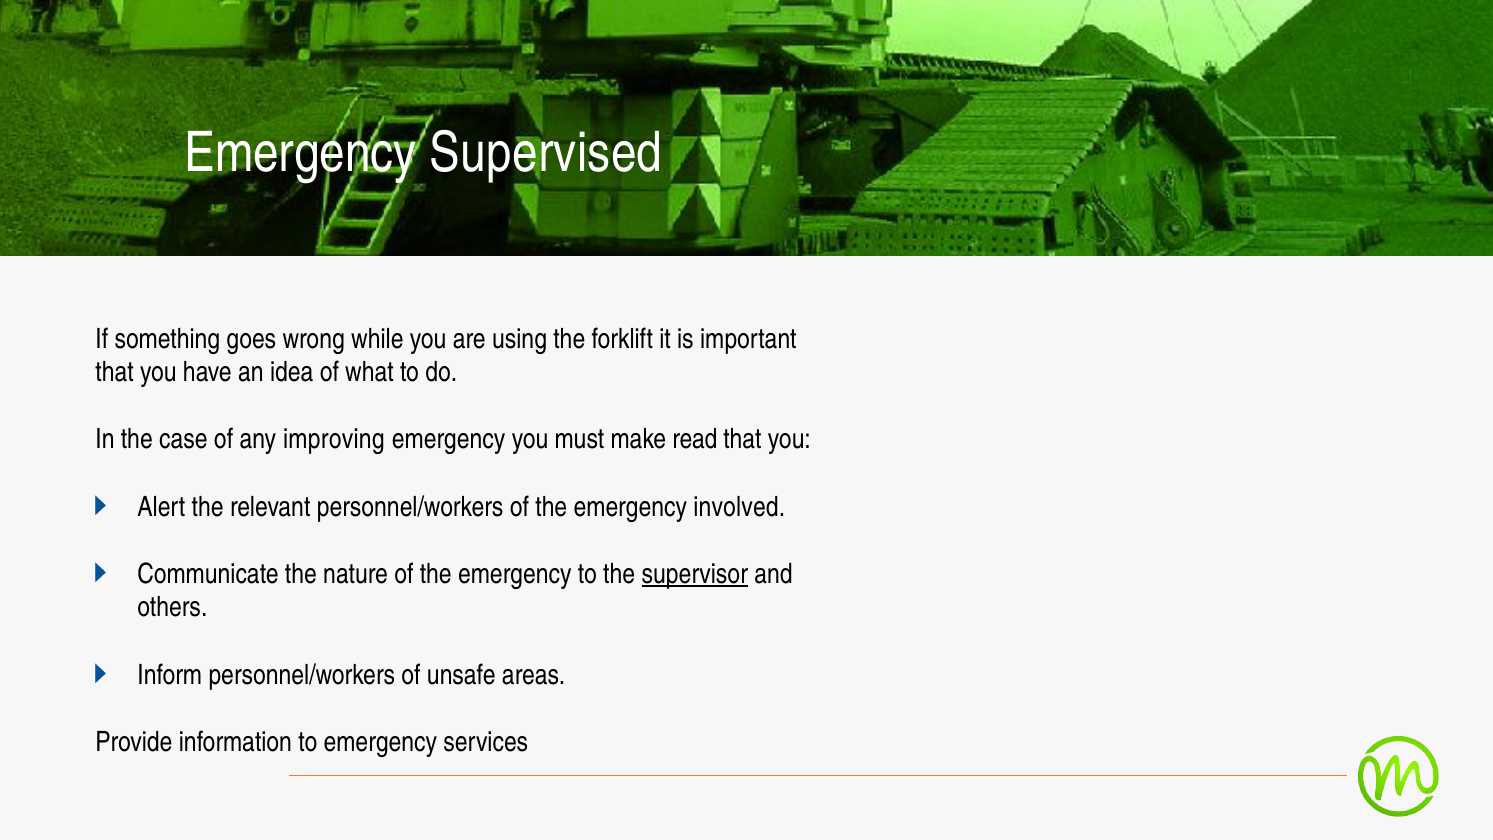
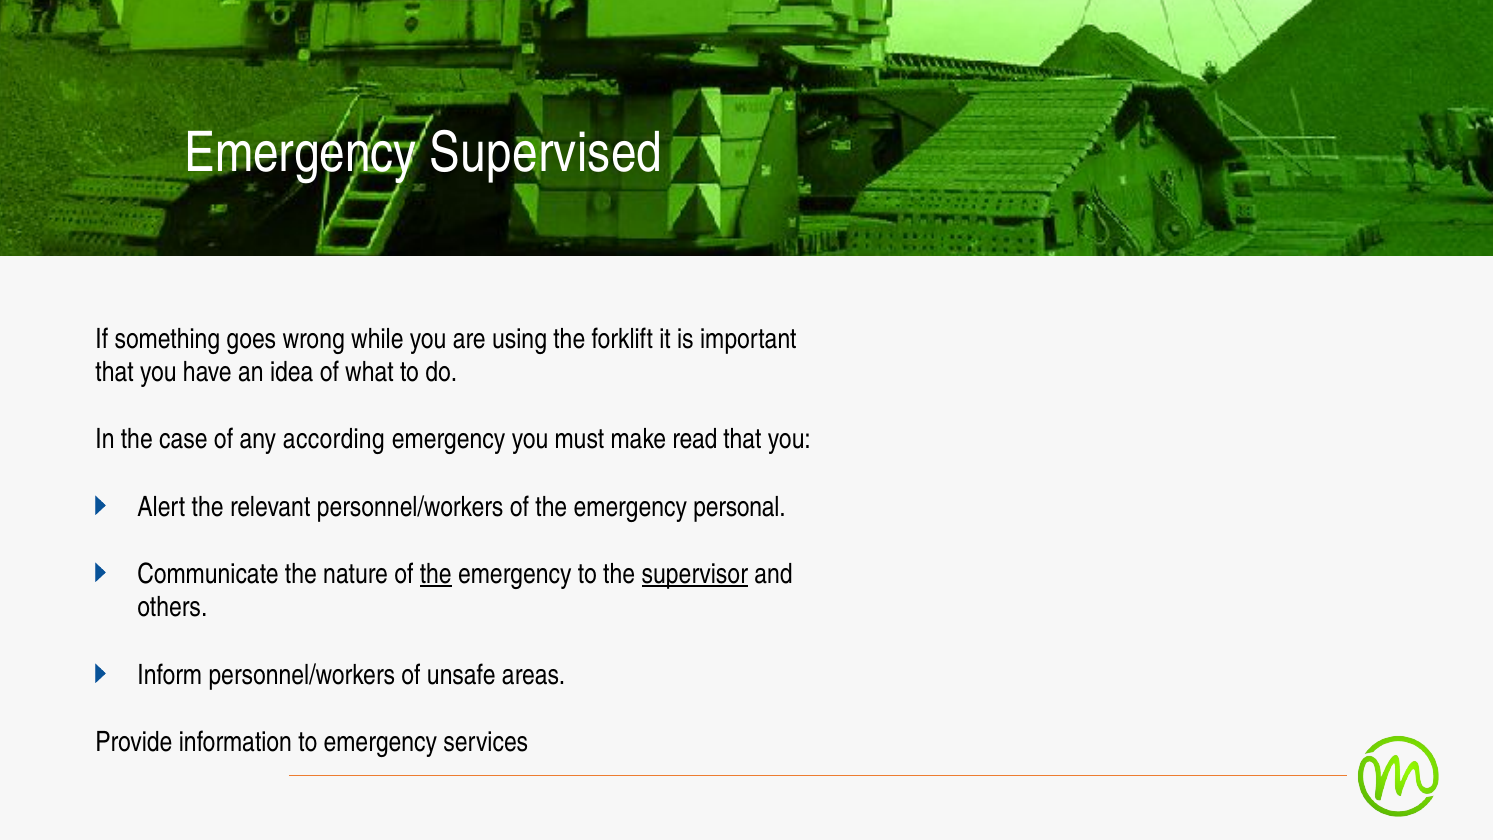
improving: improving -> according (334, 439)
involved: involved -> personal (740, 507)
the underline: none -> present (436, 574)
